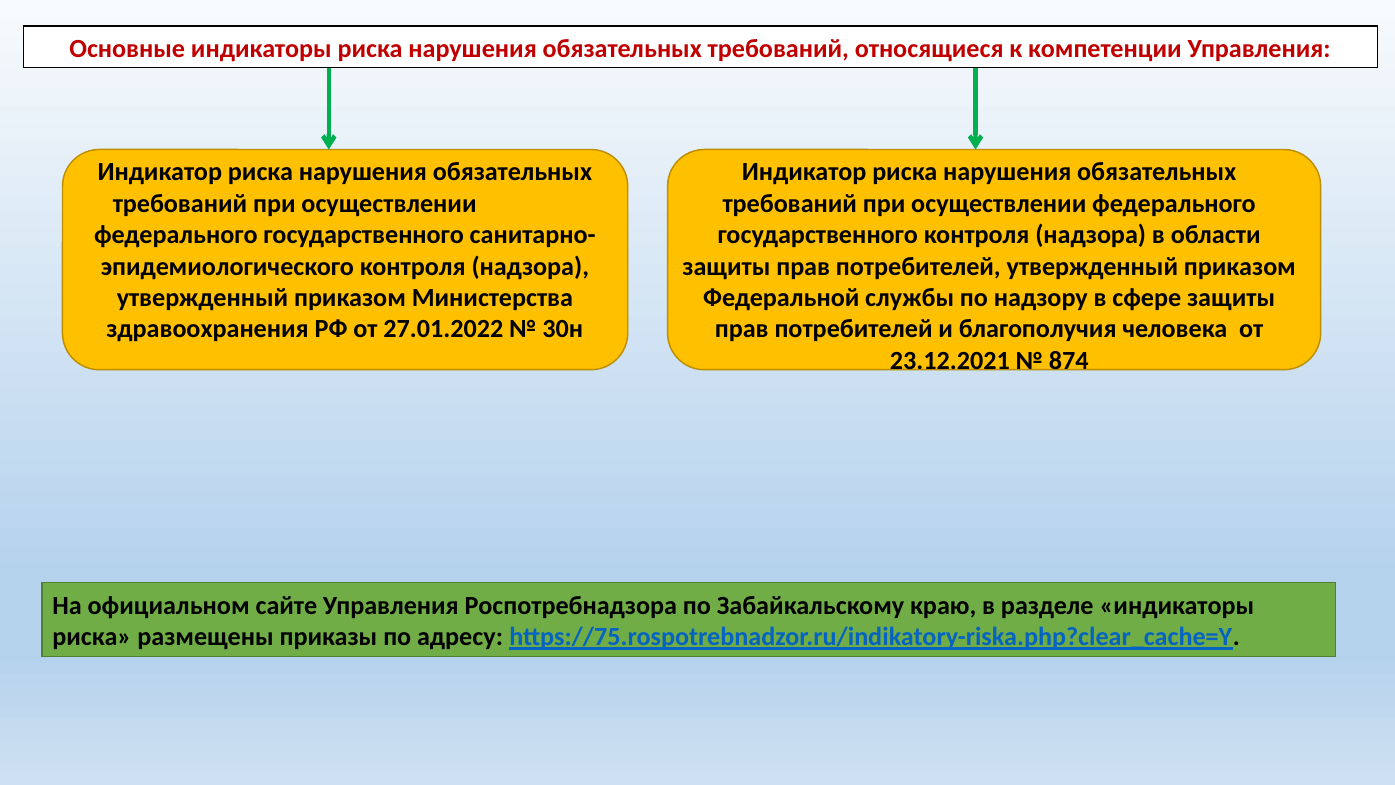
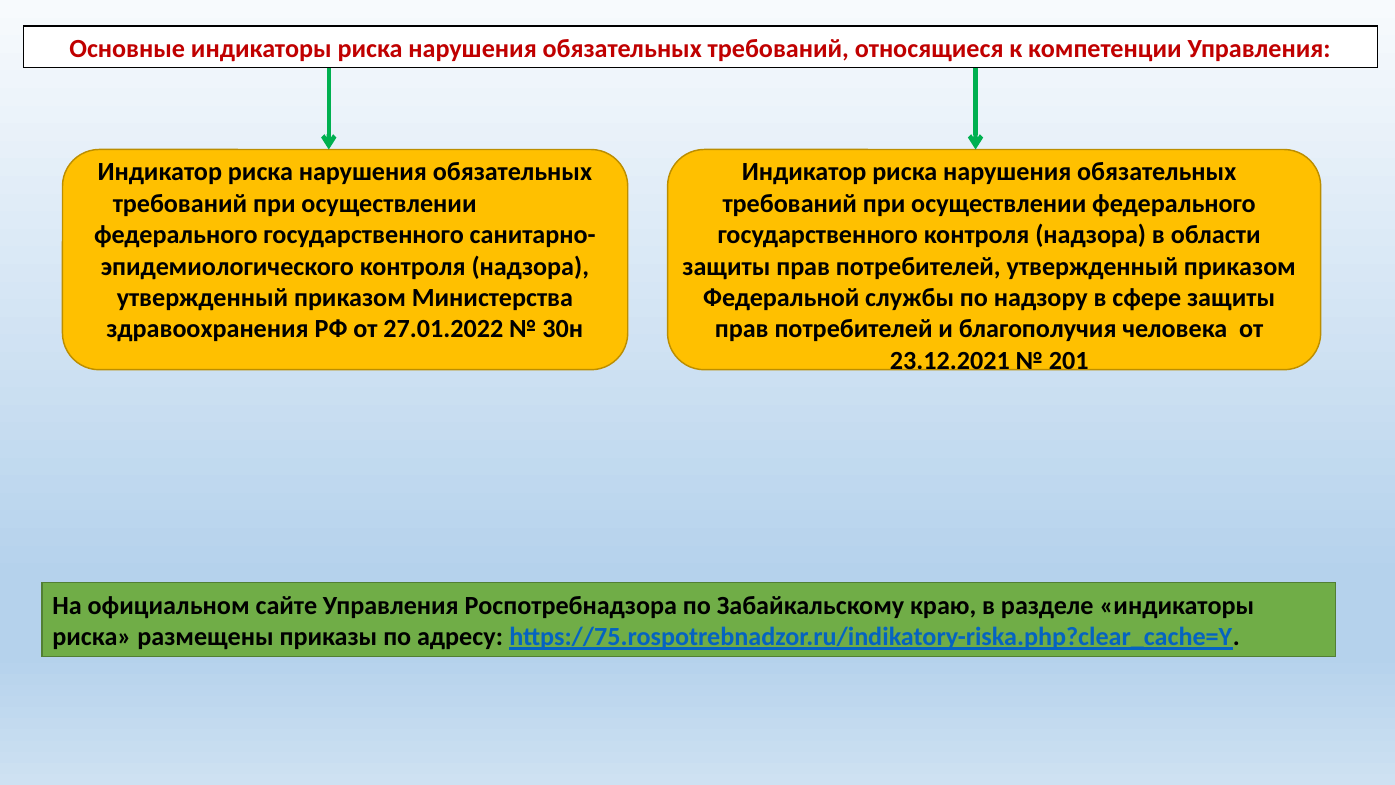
874: 874 -> 201 (1069, 360)
